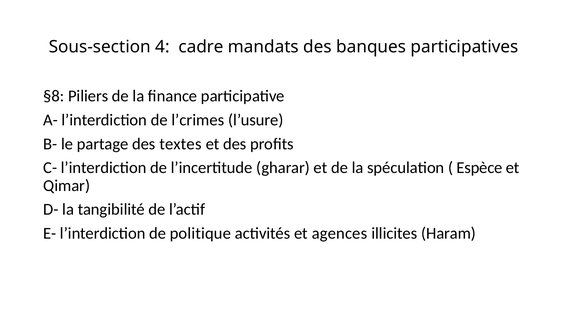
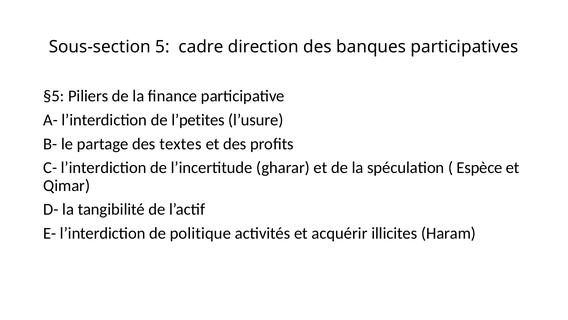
4: 4 -> 5 (162, 47)
mandats: mandats -> direction (263, 47)
§8: §8 -> §5 (54, 96)
l’crimes: l’crimes -> l’petites (198, 120)
agences: agences -> acquérir (340, 233)
